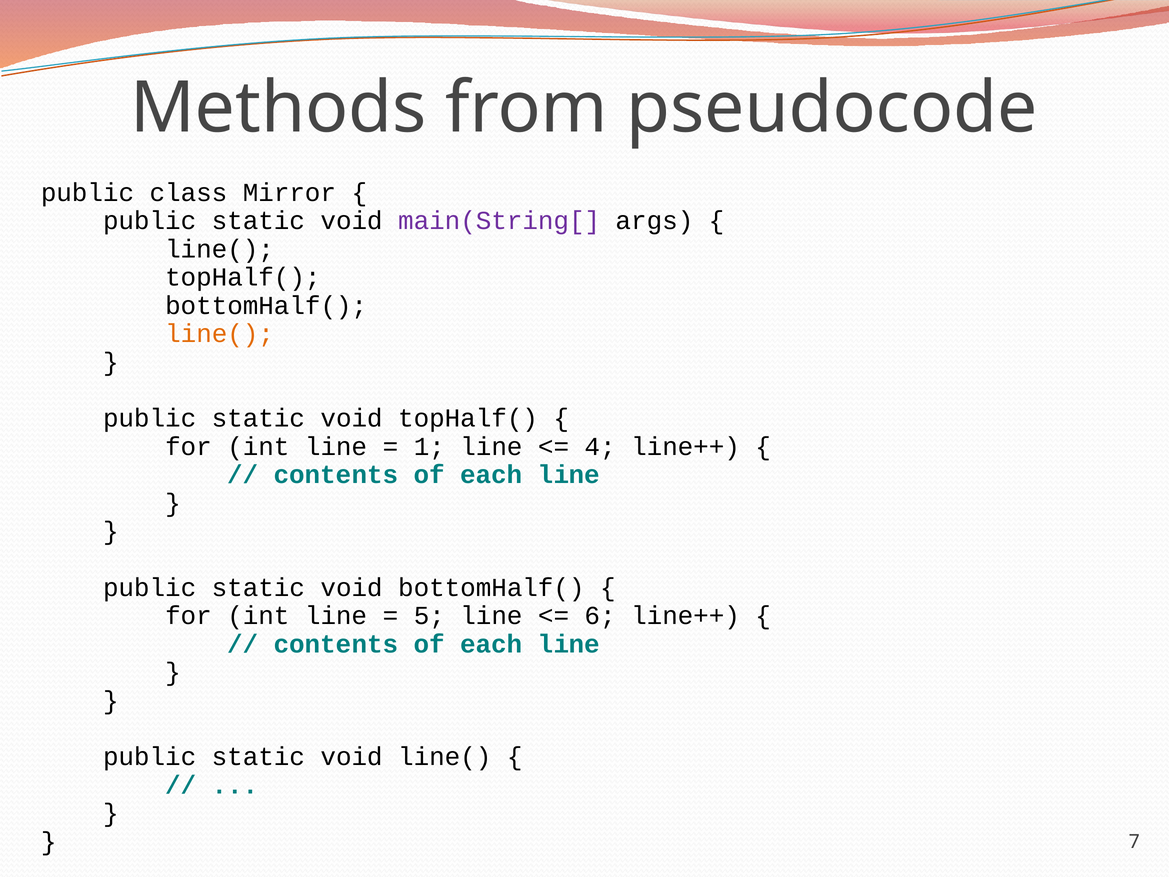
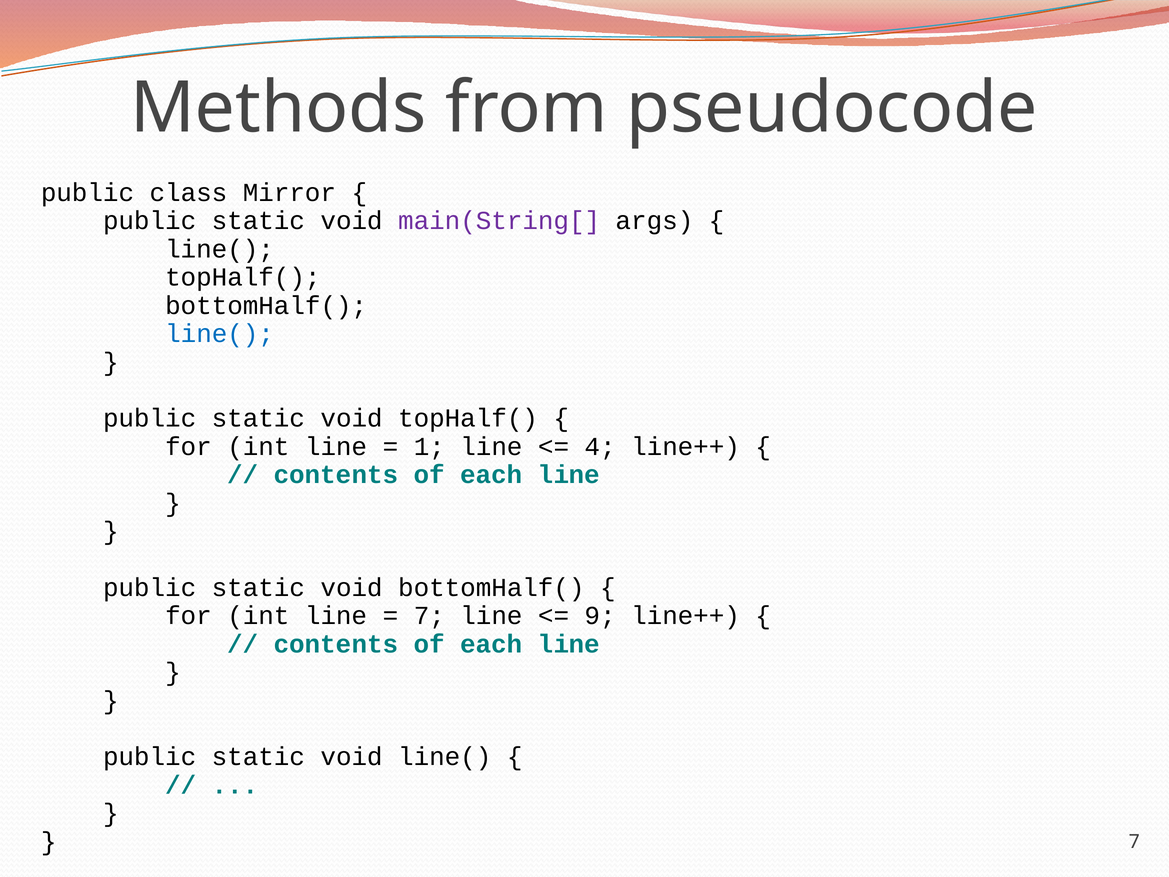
line( colour: orange -> blue (220, 334)
5: 5 -> 7 (429, 616)
6: 6 -> 9 (600, 616)
